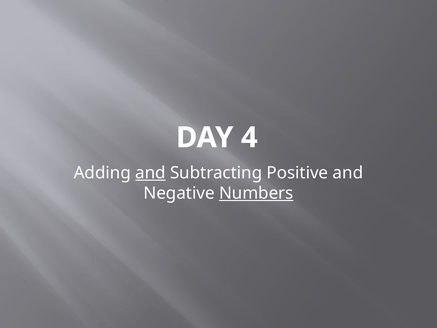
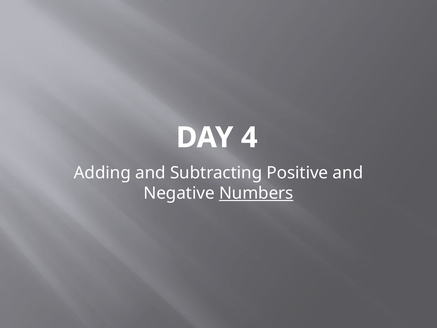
and underline: present -> none (150, 173)
